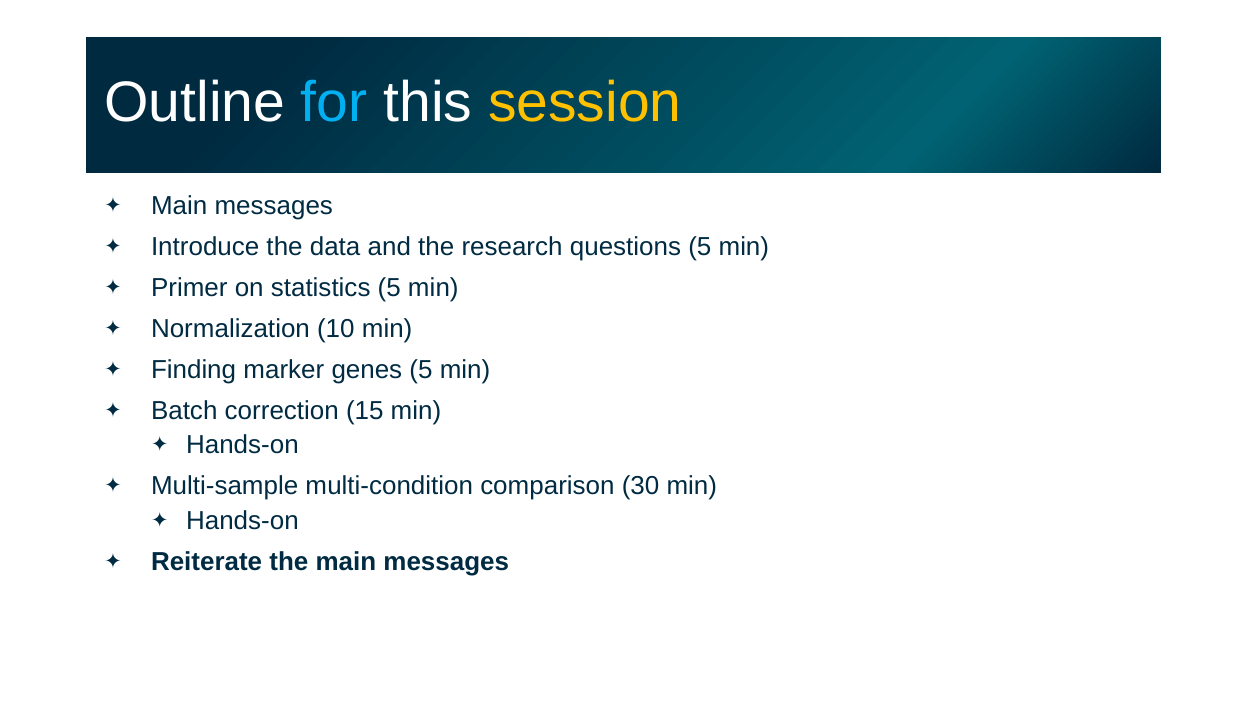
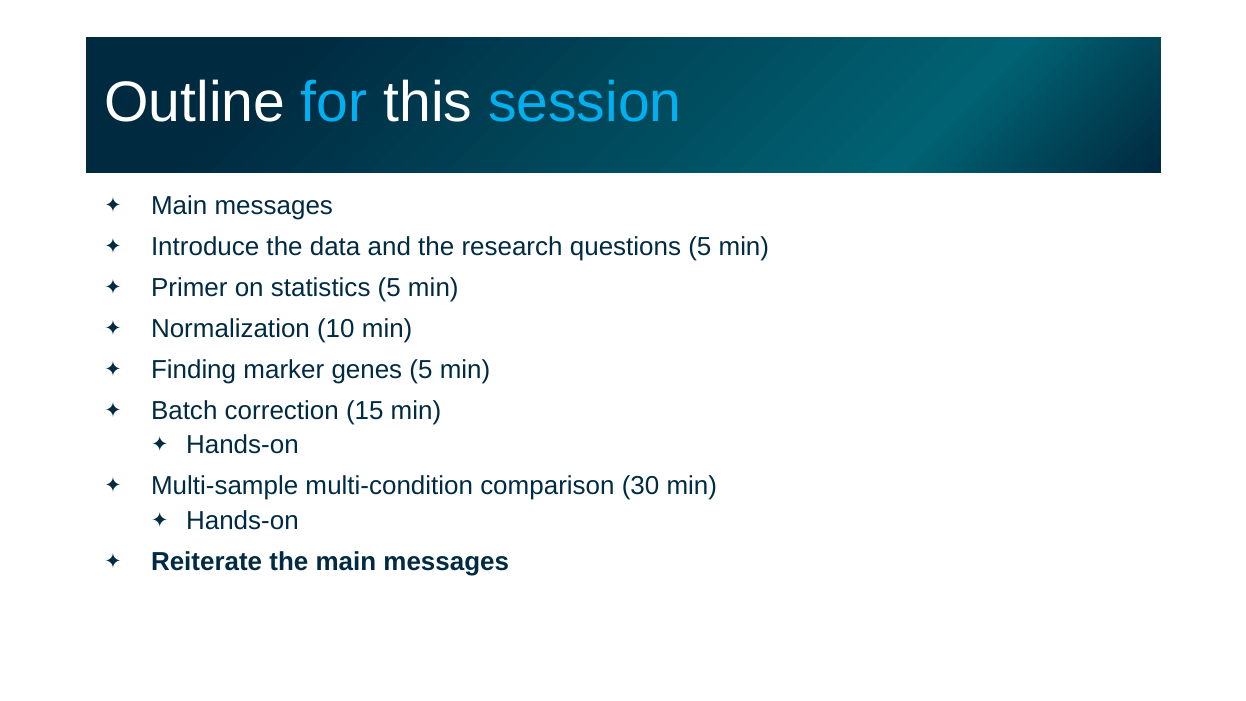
session colour: yellow -> light blue (585, 102)
